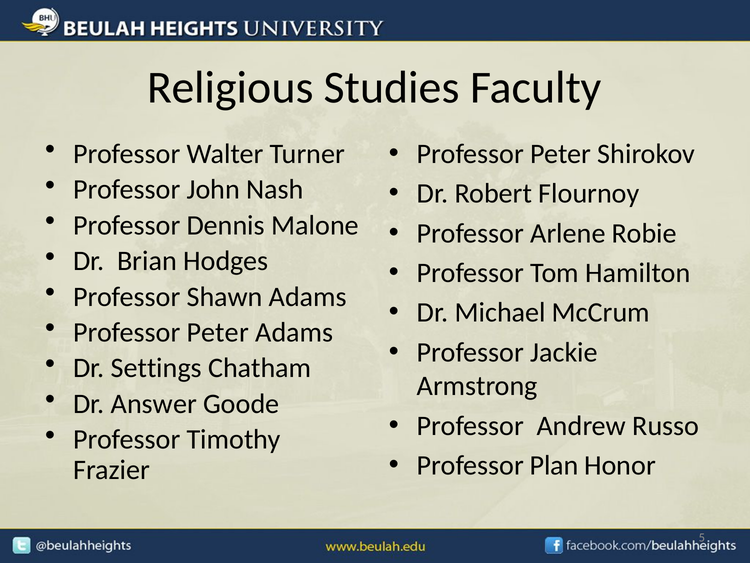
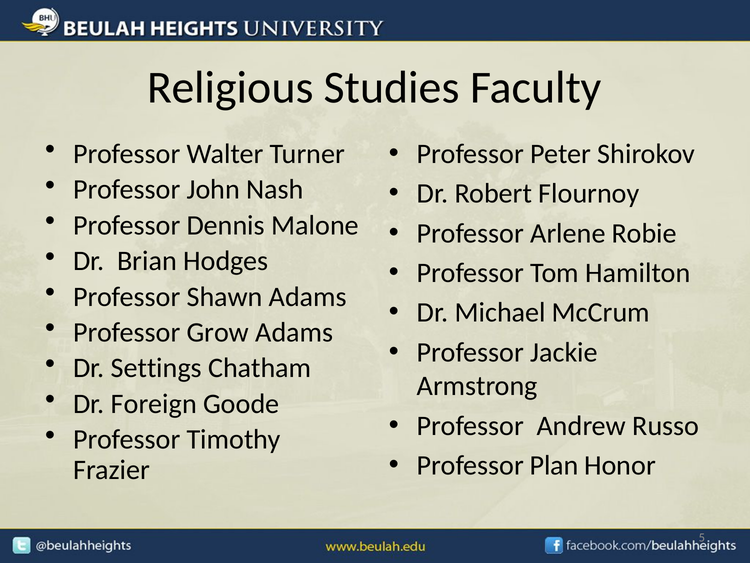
Peter: Peter -> Grow (218, 332)
Answer: Answer -> Foreign (154, 404)
